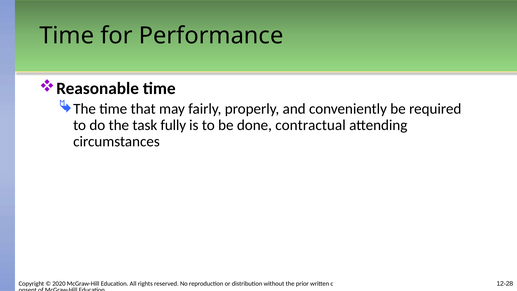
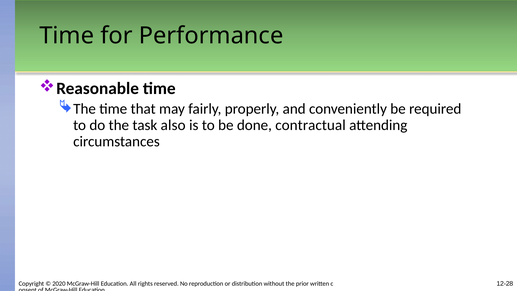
fully: fully -> also (173, 125)
